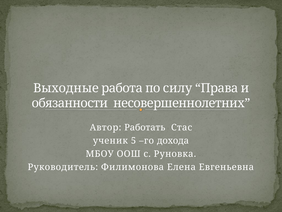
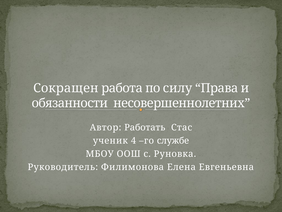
Выходные: Выходные -> Сокращен (66, 88)
5: 5 -> 4 (133, 140)
дохода: дохода -> службе (173, 140)
